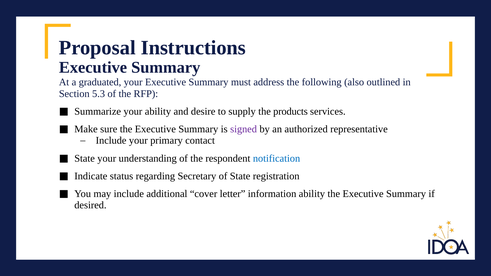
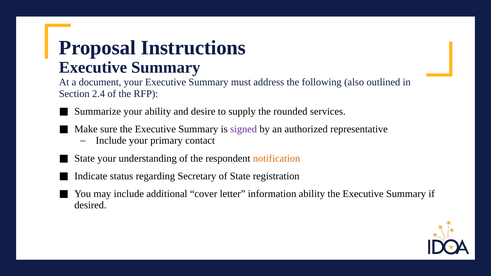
graduated: graduated -> document (100, 82)
5.3: 5.3 -> 2.4 (99, 94)
products: products -> rounded (290, 111)
notification colour: blue -> orange (277, 158)
